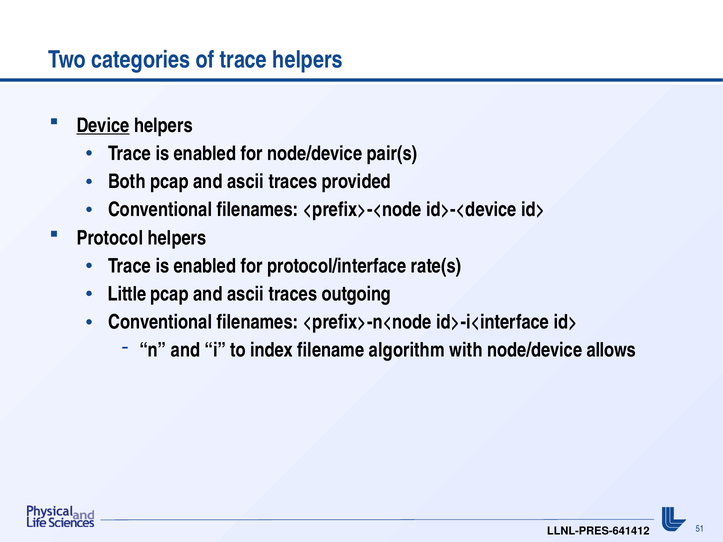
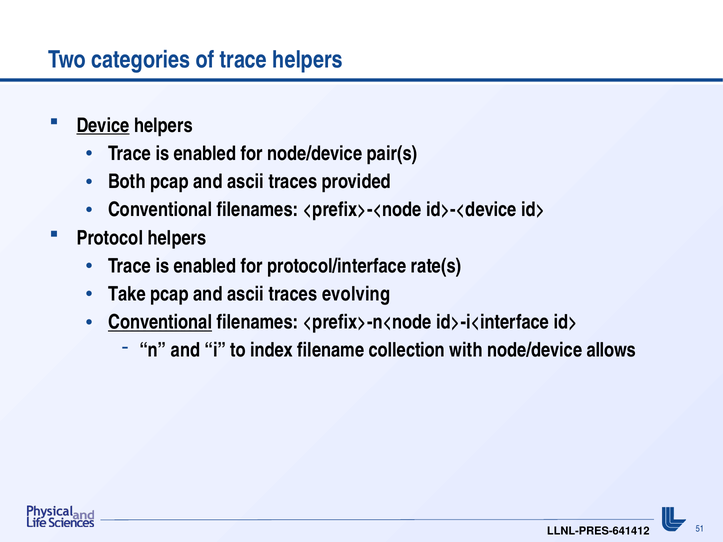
Little: Little -> Take (127, 294)
outgoing: outgoing -> evolving (356, 294)
Conventional underline: none -> present (160, 322)
algorithm: algorithm -> collection (407, 351)
